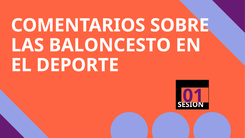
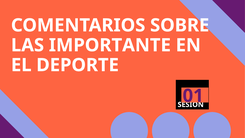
BALONCESTO: BALONCESTO -> IMPORTANTE (110, 45)
